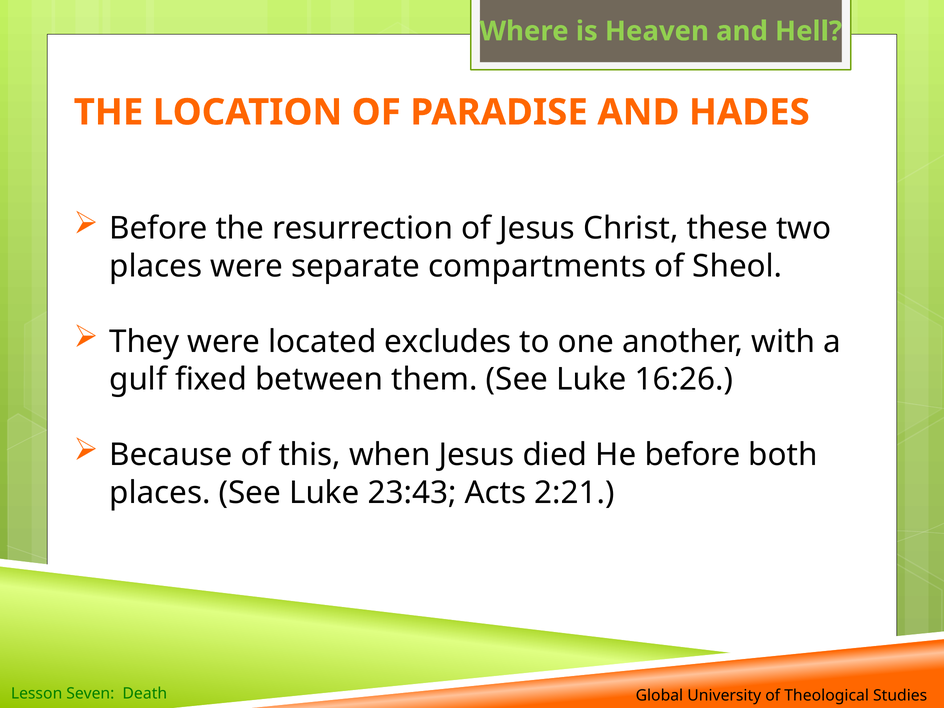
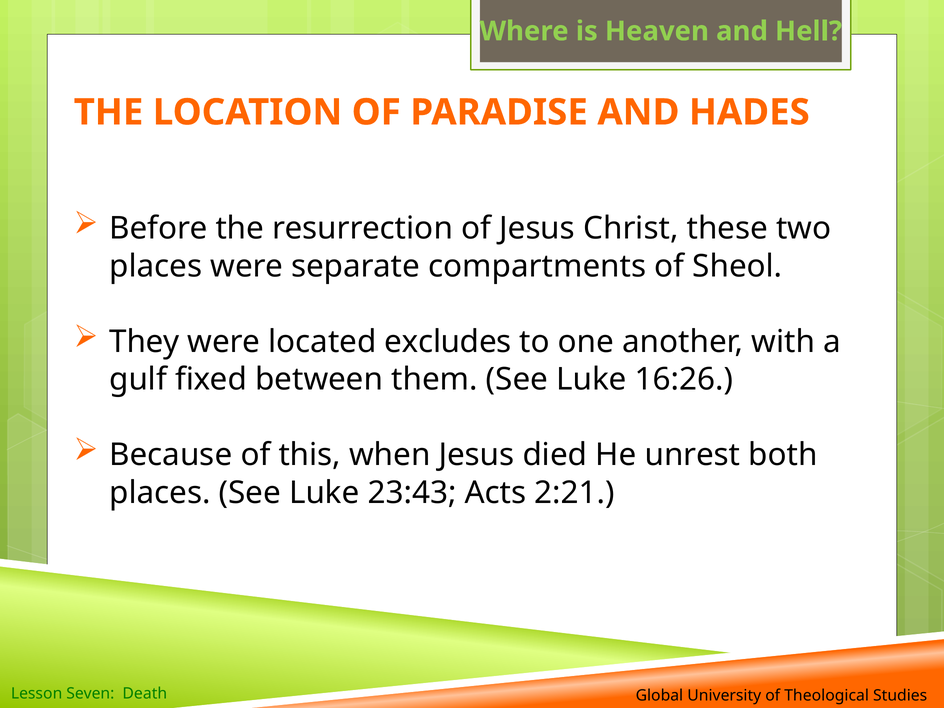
He before: before -> unrest (693, 455)
